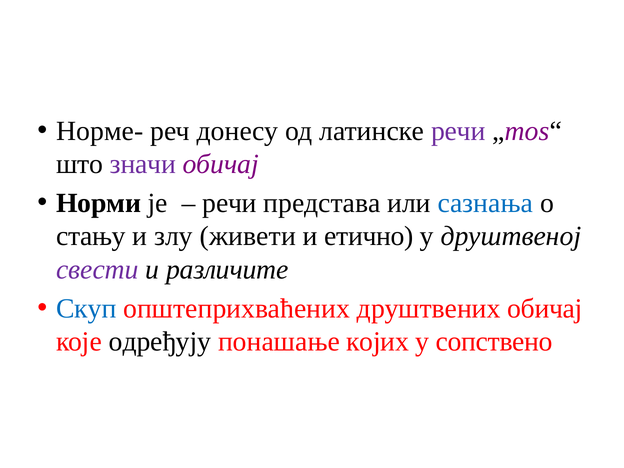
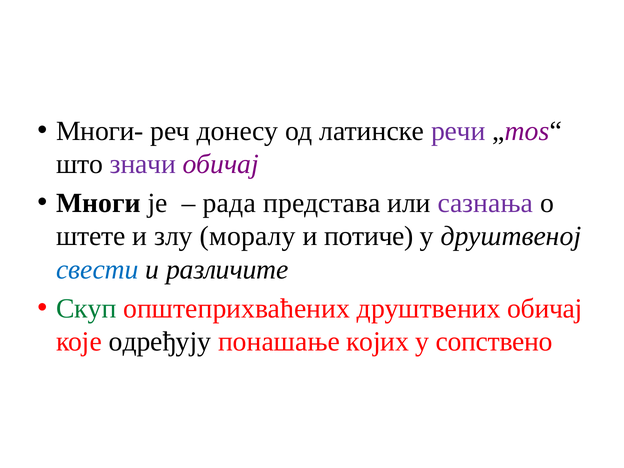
Норме-: Норме- -> Многи- (100, 131)
Норми: Норми -> Многи (98, 203)
речи: речи -> рада (229, 203)
сазнања colour: blue -> purple (485, 203)
стању: стању -> штете (91, 236)
живети: живети -> мoрaлу (248, 236)
етично: етично -> потиче (369, 236)
свести colour: purple -> blue (97, 270)
Скуп colour: blue -> green (86, 308)
